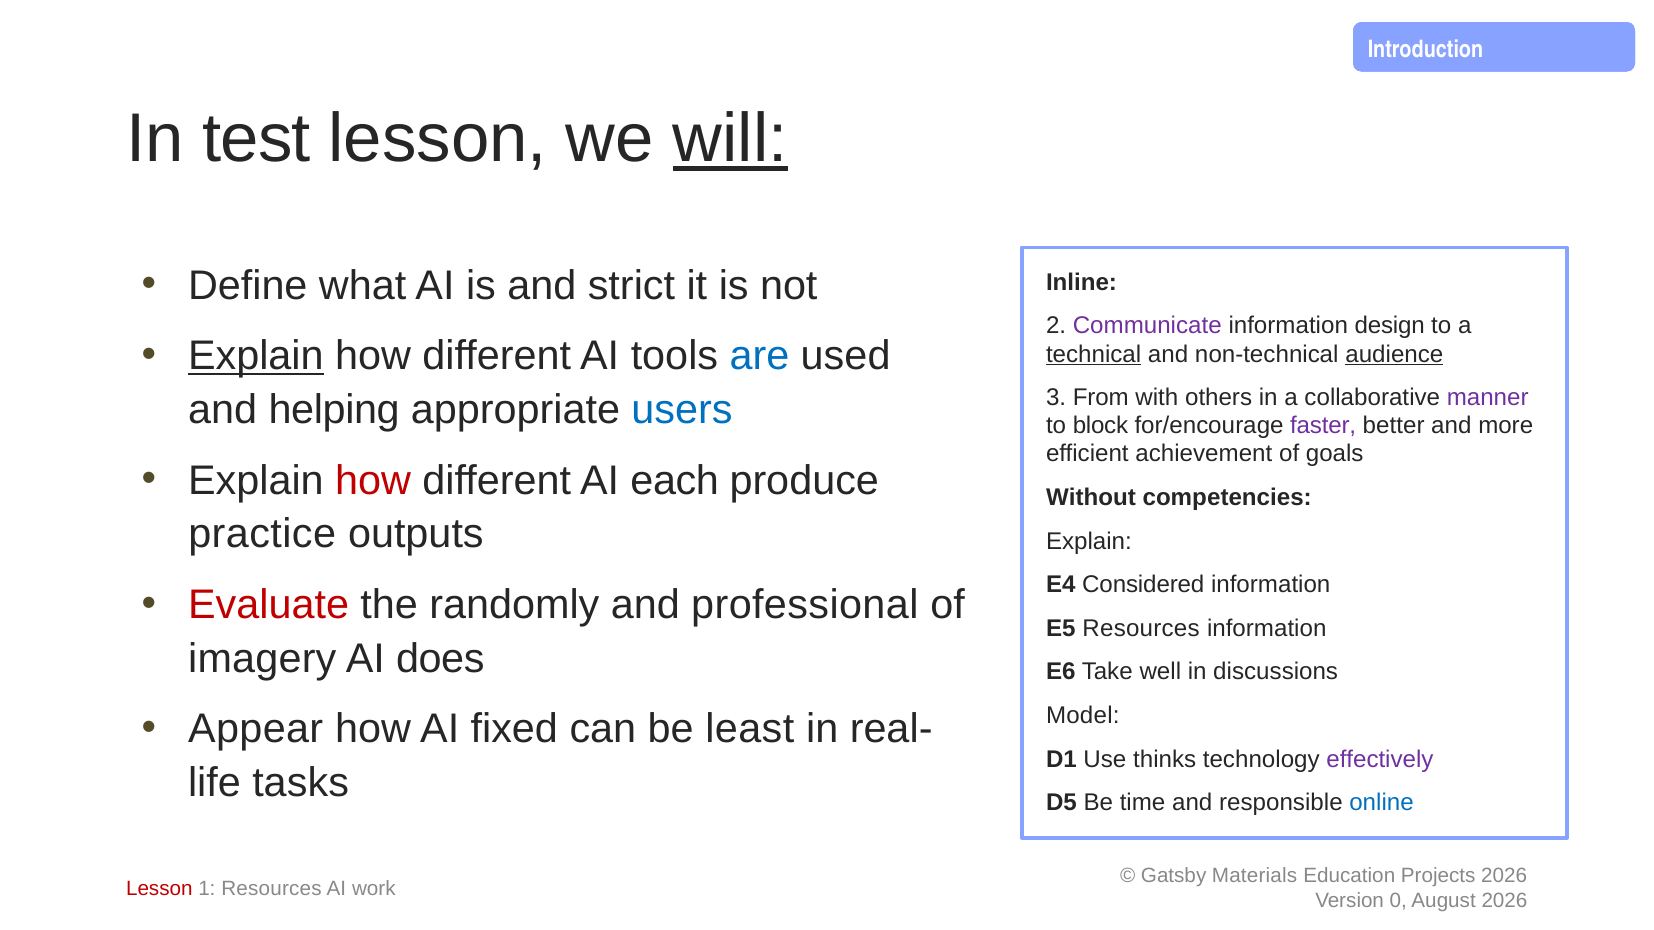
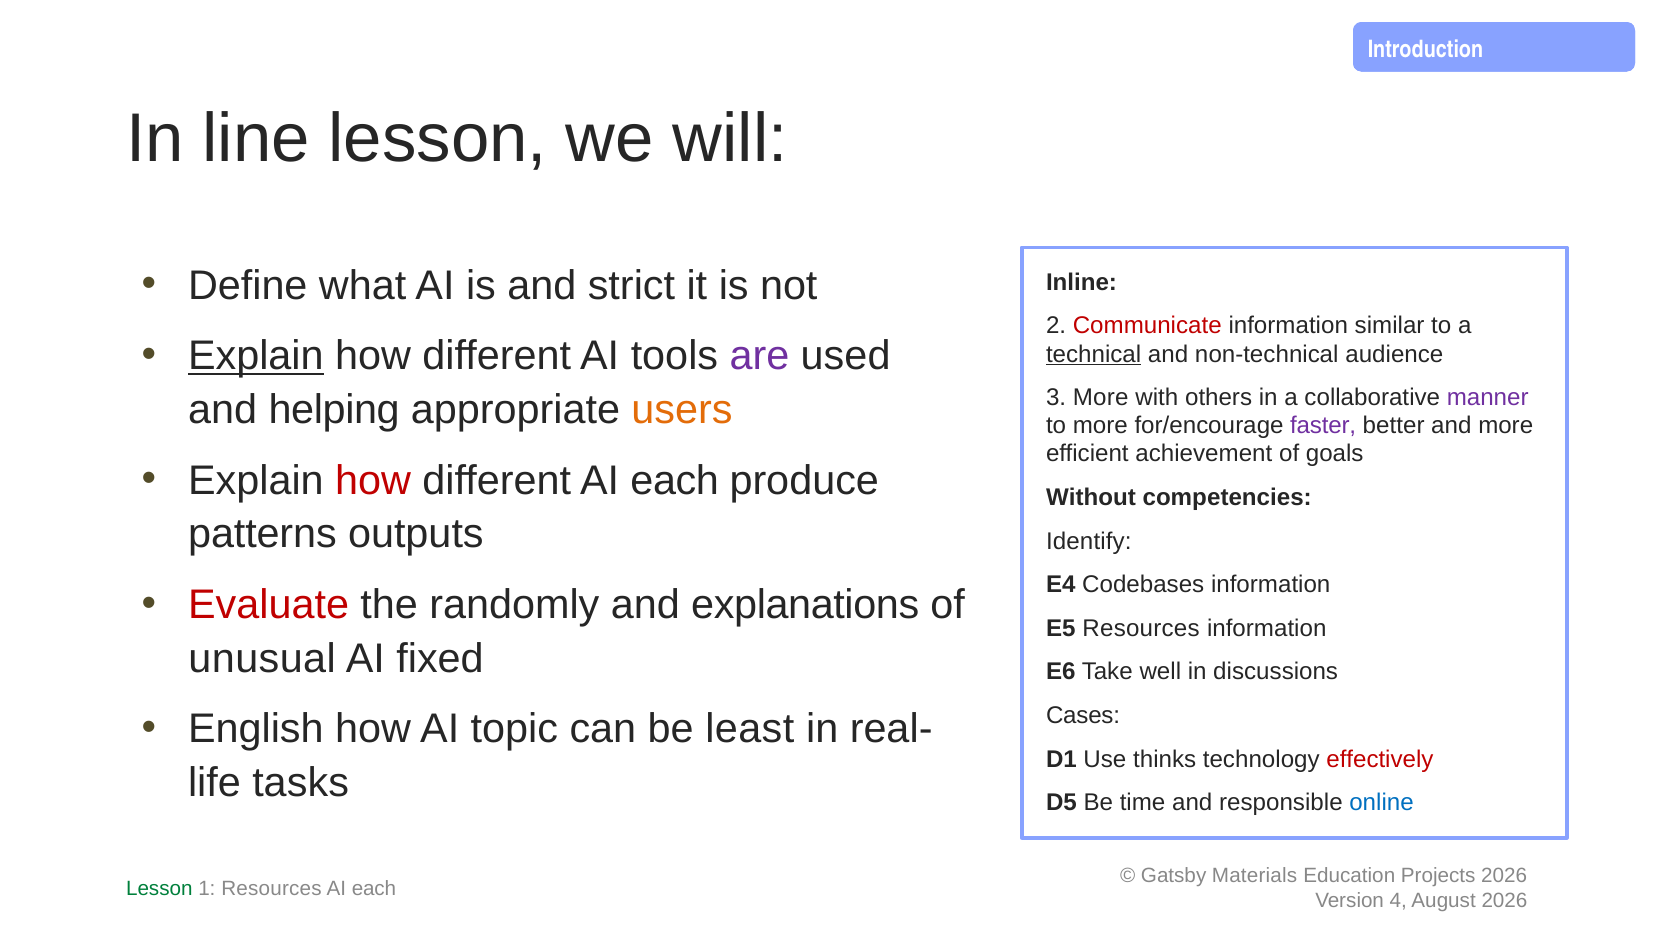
test: test -> line (256, 139)
will underline: present -> none (730, 139)
Communicate colour: purple -> red (1147, 326)
design: design -> similar (1390, 326)
are colour: blue -> purple (759, 356)
audience underline: present -> none (1394, 354)
3 From: From -> More (1101, 398)
users colour: blue -> orange (682, 410)
to block: block -> more (1100, 426)
practice: practice -> patterns (262, 534)
Explain: Explain -> Identify (1089, 541)
Considered: Considered -> Codebases (1143, 585)
professional: professional -> explanations (805, 605)
imagery: imagery -> unusual (262, 659)
does: does -> fixed (440, 659)
Model: Model -> Cases (1083, 716)
Appear: Appear -> English (256, 730)
fixed: fixed -> topic (514, 730)
effectively colour: purple -> red (1380, 759)
Lesson colour: red -> green (159, 889)
work: work -> each (374, 889)
0: 0 -> 4 (1398, 901)
